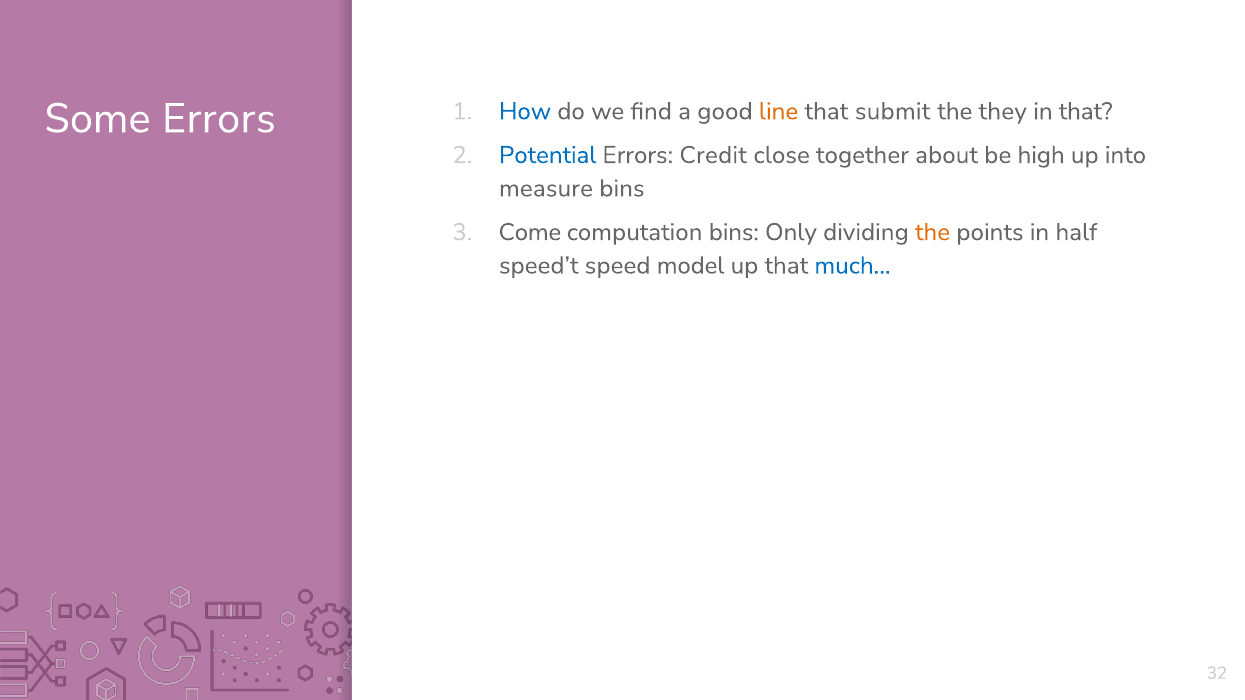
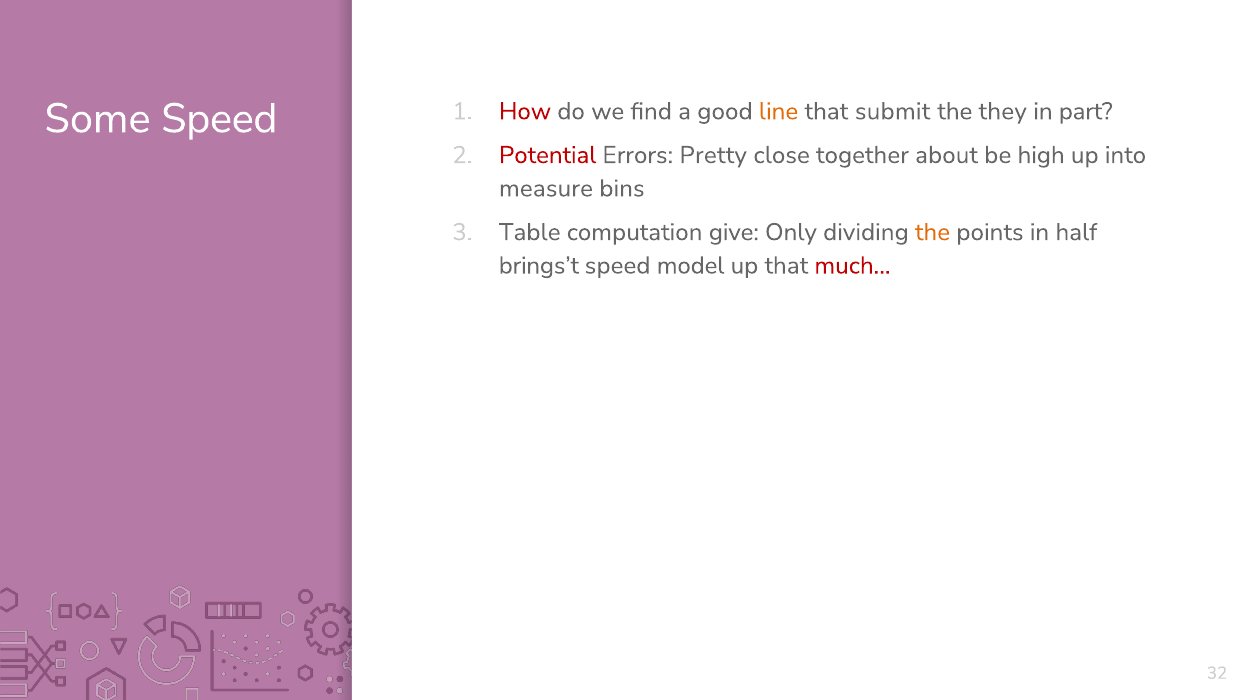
Some Errors: Errors -> Speed (219, 119)
How colour: blue -> red (525, 111)
in that: that -> part (1086, 111)
Potential colour: blue -> red (548, 155)
Credit: Credit -> Pretty (713, 155)
Come: Come -> Table (530, 232)
computation bins: bins -> give (734, 232)
speed’t: speed’t -> brings’t (539, 266)
much… colour: blue -> red (852, 266)
